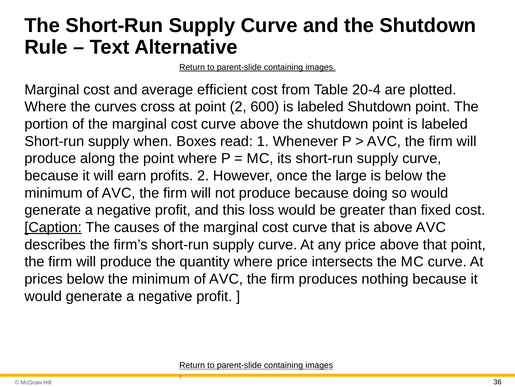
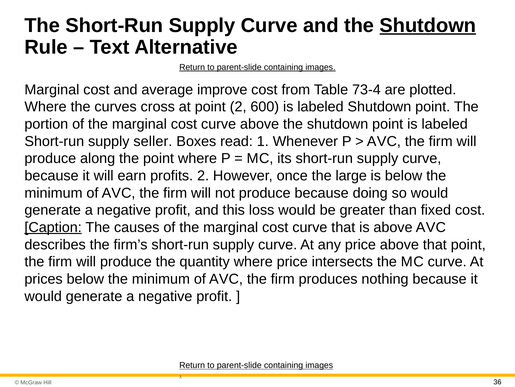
Shutdown underline: none -> present (428, 25)
efficient: efficient -> improve (222, 89)
20-4: 20-4 -> 73-4 (366, 89)
when: when -> seller (153, 141)
